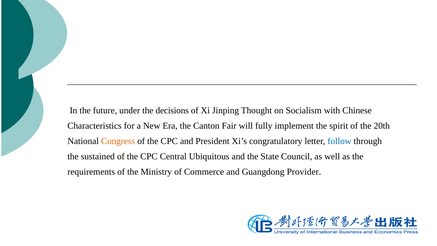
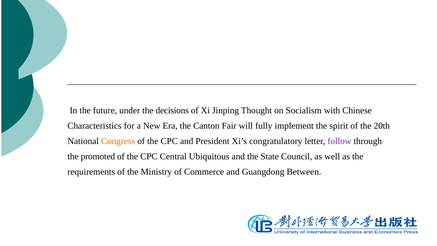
follow colour: blue -> purple (339, 141)
sustained: sustained -> promoted (98, 156)
Provider: Provider -> Between (304, 172)
